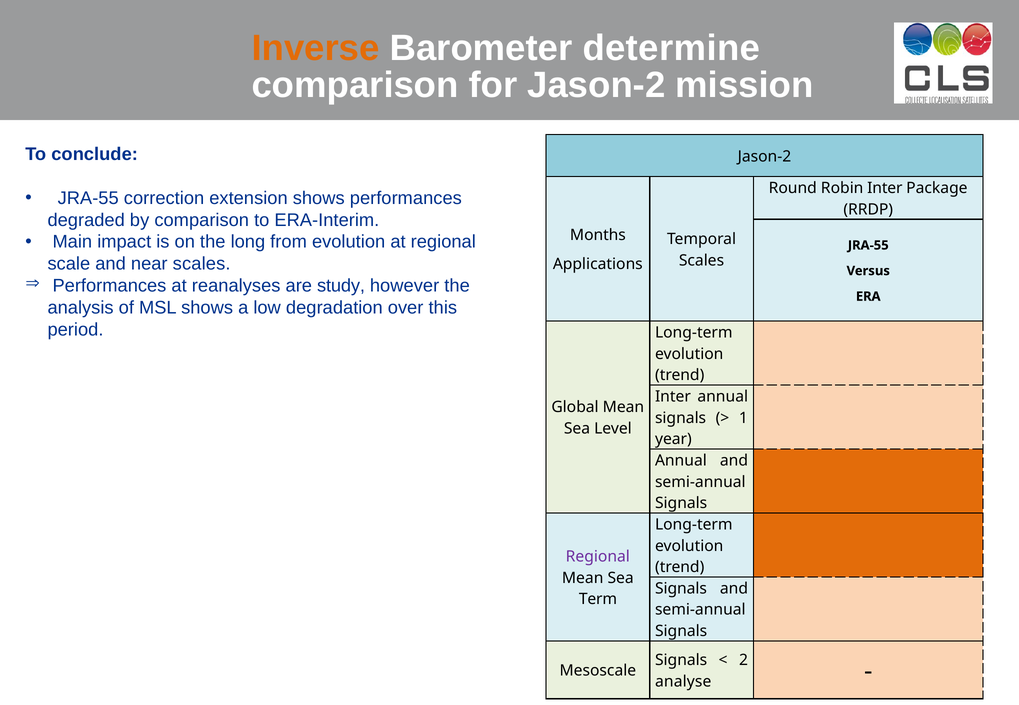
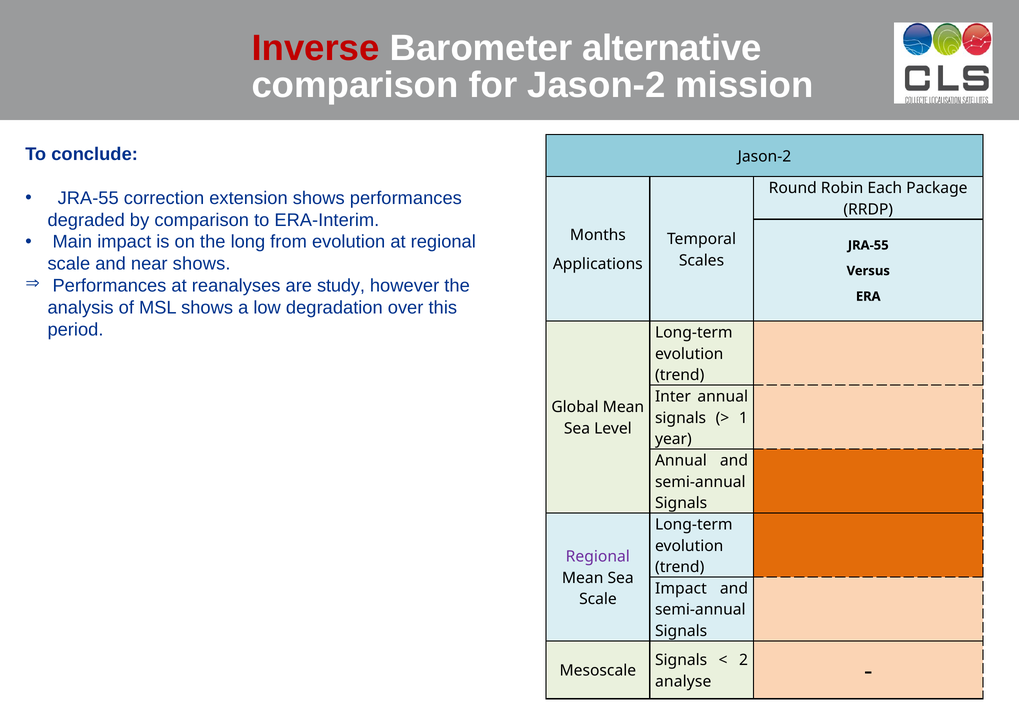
Inverse colour: orange -> red (316, 48)
determine: determine -> alternative (672, 48)
Robin Inter: Inter -> Each (885, 188)
near scales: scales -> shows (202, 264)
Signals: Signals -> Impact (681, 589)
Term: Term -> Scale (598, 600)
